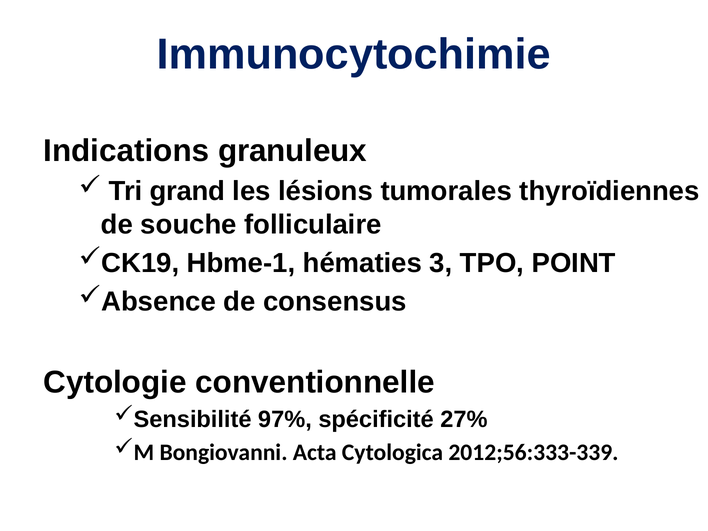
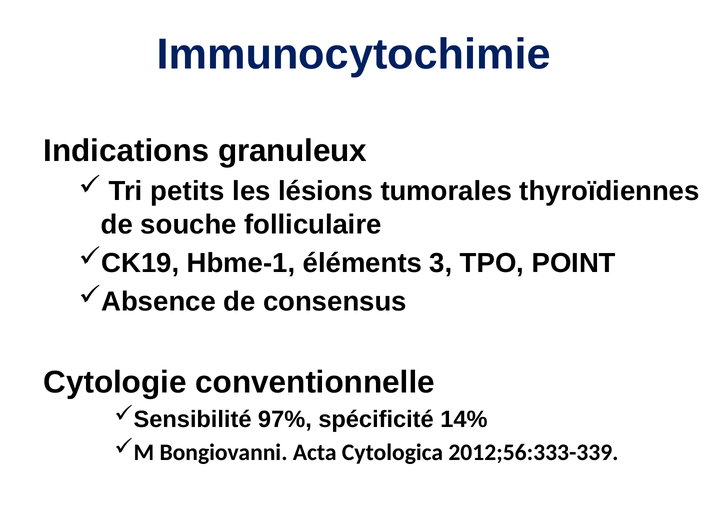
grand: grand -> petits (187, 191)
hématies: hématies -> éléments (362, 263)
27%: 27% -> 14% (464, 419)
